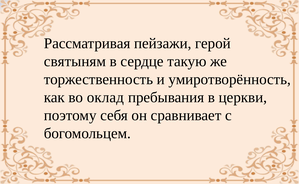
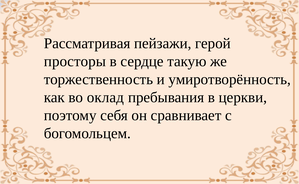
святыням: святыням -> просторы (75, 61)
